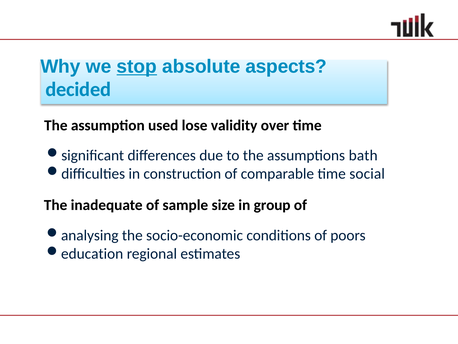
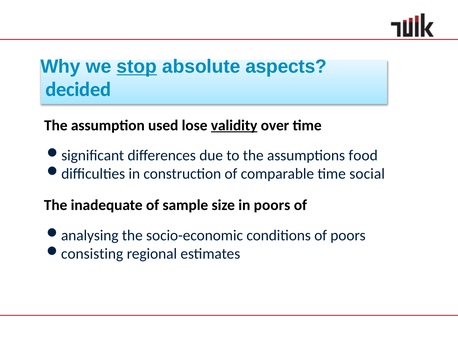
validity underline: none -> present (234, 125)
bath: bath -> food (363, 155)
in group: group -> poors (272, 205)
education: education -> consisting (92, 253)
